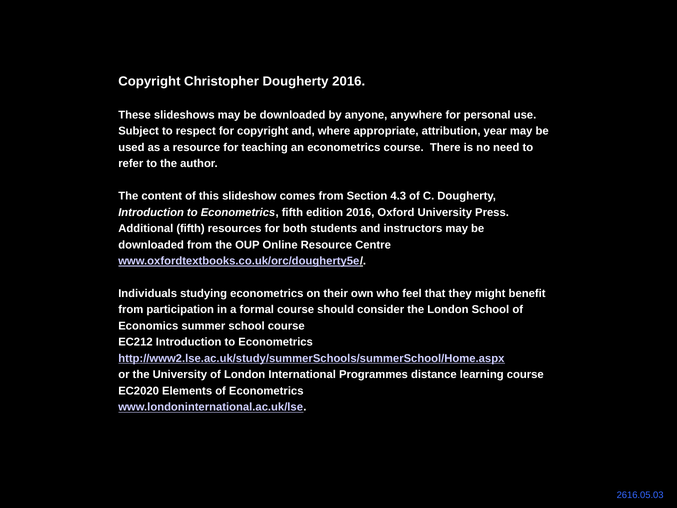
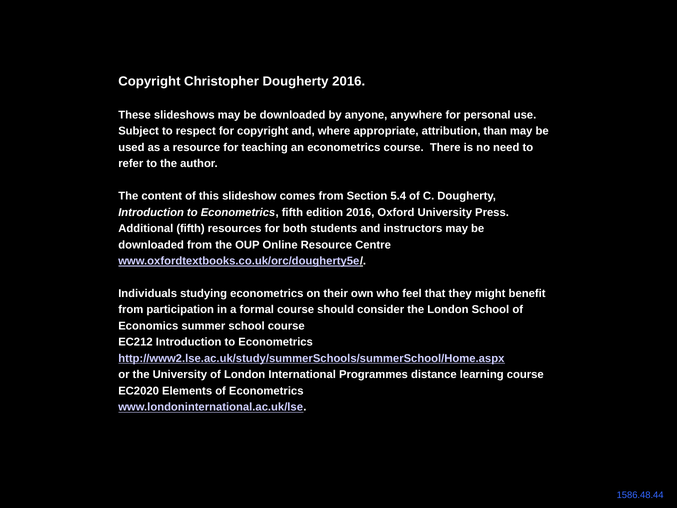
year: year -> than (495, 131)
4.3: 4.3 -> 5.4 (398, 196)
2616.05.03: 2616.05.03 -> 1586.48.44 (640, 495)
